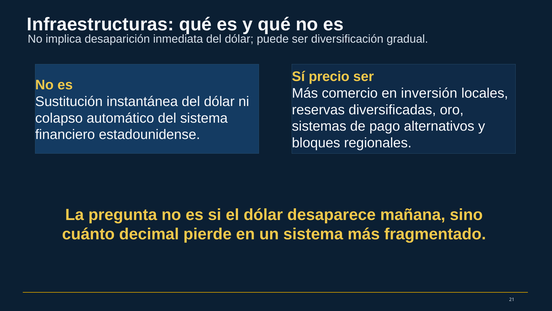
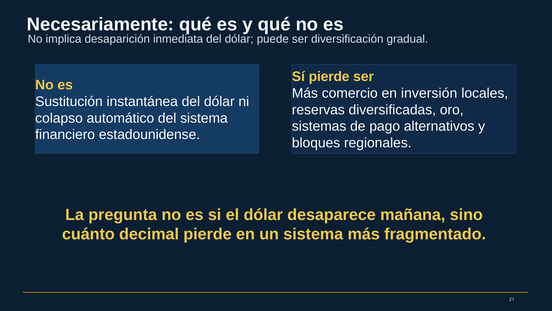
Infraestructuras: Infraestructuras -> Necesariamente (100, 24)
Sí precio: precio -> pierde (329, 77)
